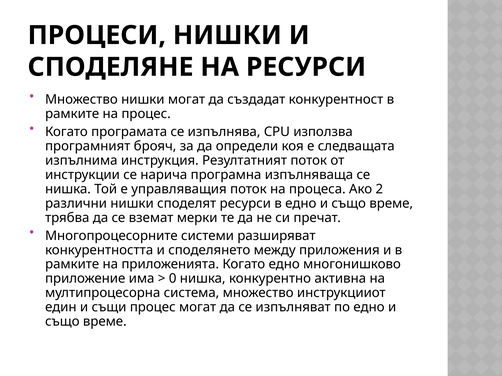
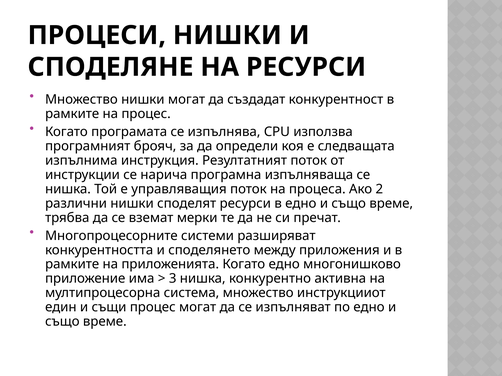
0: 0 -> 3 (173, 279)
